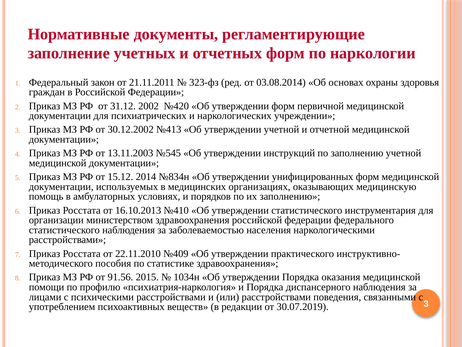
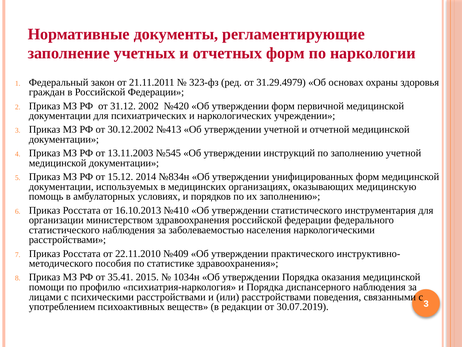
03.08.2014: 03.08.2014 -> 31.29.4979 (281, 82)
91.56: 91.56 -> 35.41 (120, 277)
